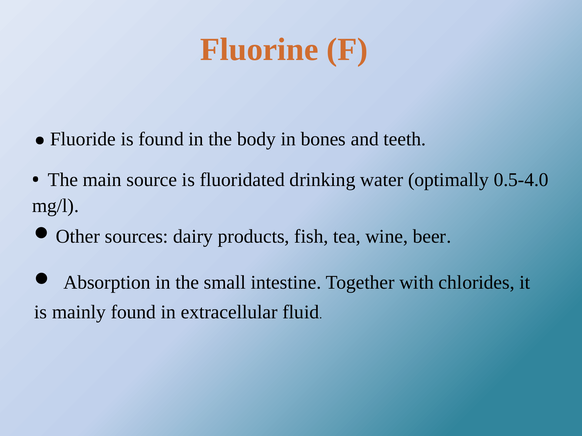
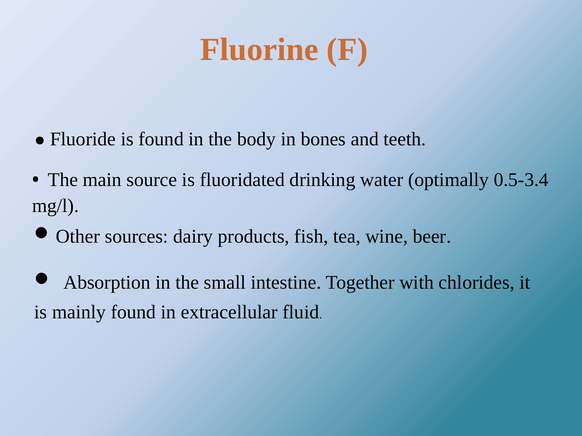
0.5-4.0: 0.5-4.0 -> 0.5-3.4 (521, 180)
